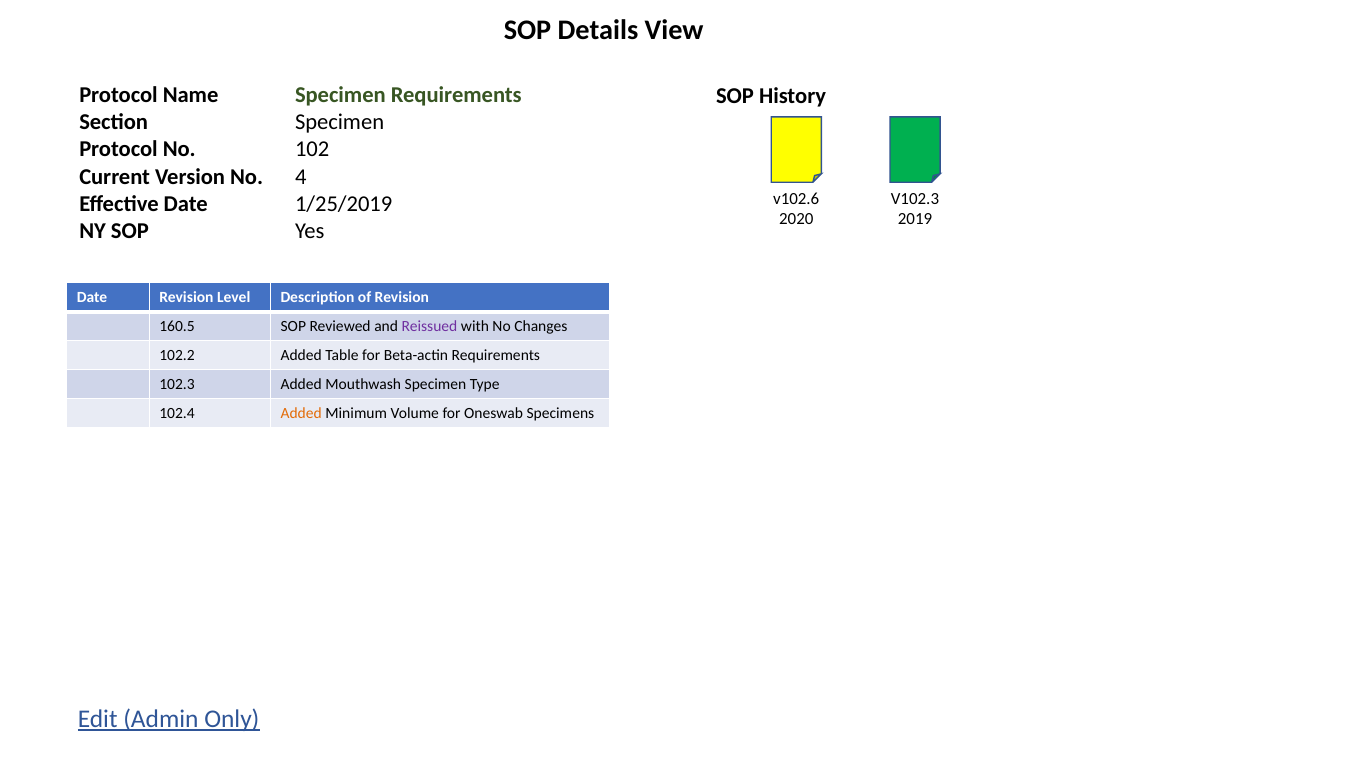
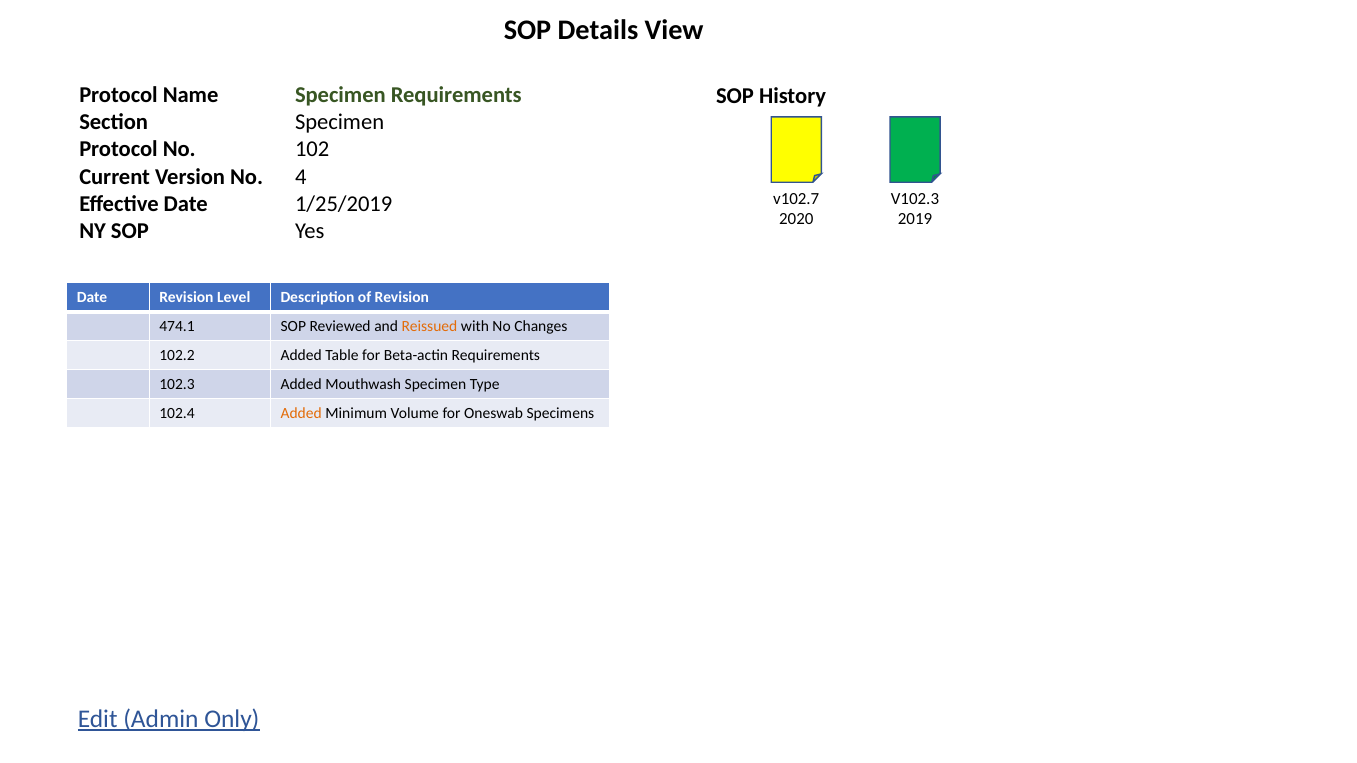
v102.6: v102.6 -> v102.7 (796, 199)
160.5: 160.5 -> 474.1 (177, 327)
Reissued colour: purple -> orange (429, 327)
